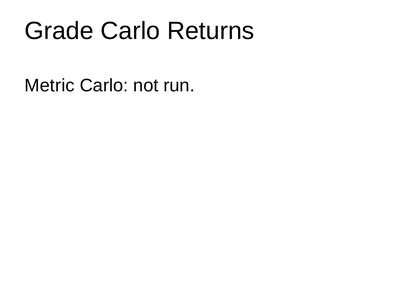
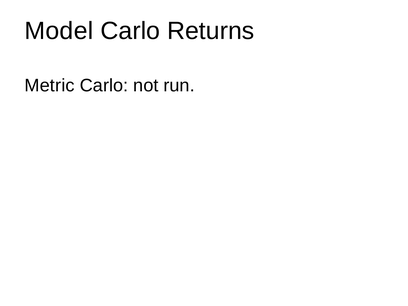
Grade: Grade -> Model (59, 31)
